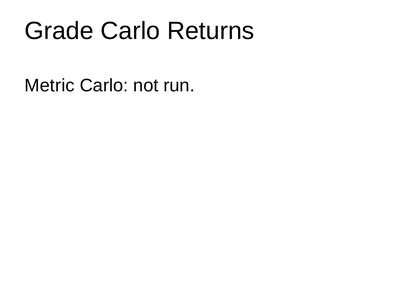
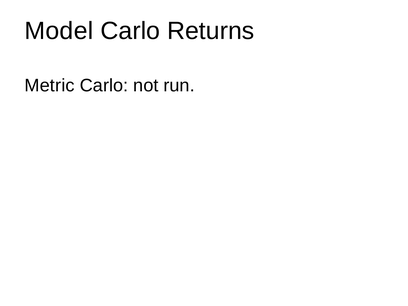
Grade: Grade -> Model (59, 31)
